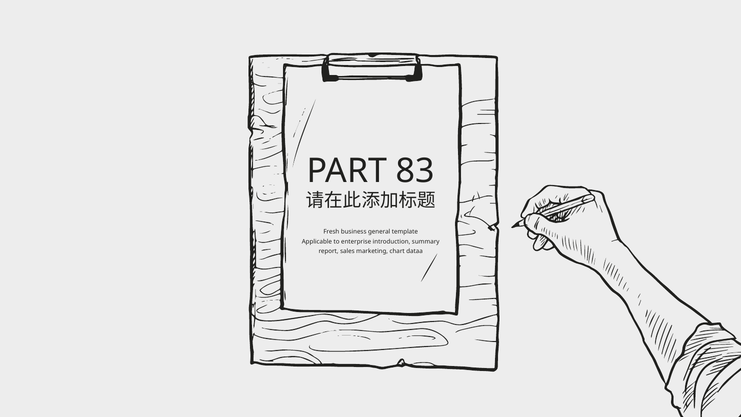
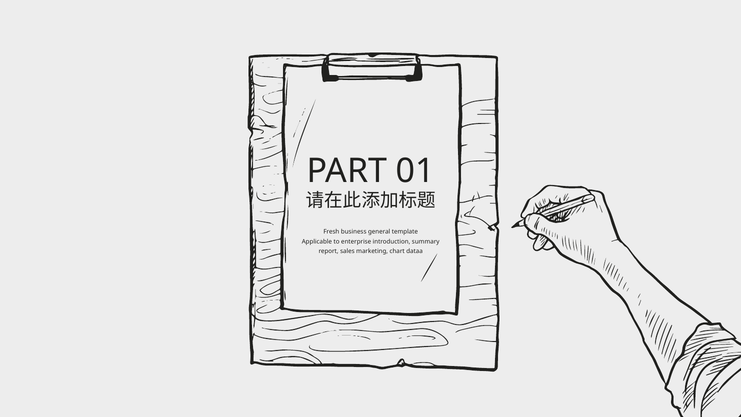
83: 83 -> 01 (415, 171)
